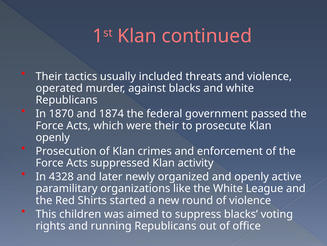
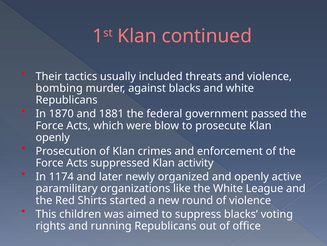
operated: operated -> bombing (59, 88)
1874: 1874 -> 1881 (111, 114)
were their: their -> blow (167, 125)
4328: 4328 -> 1174 (61, 176)
